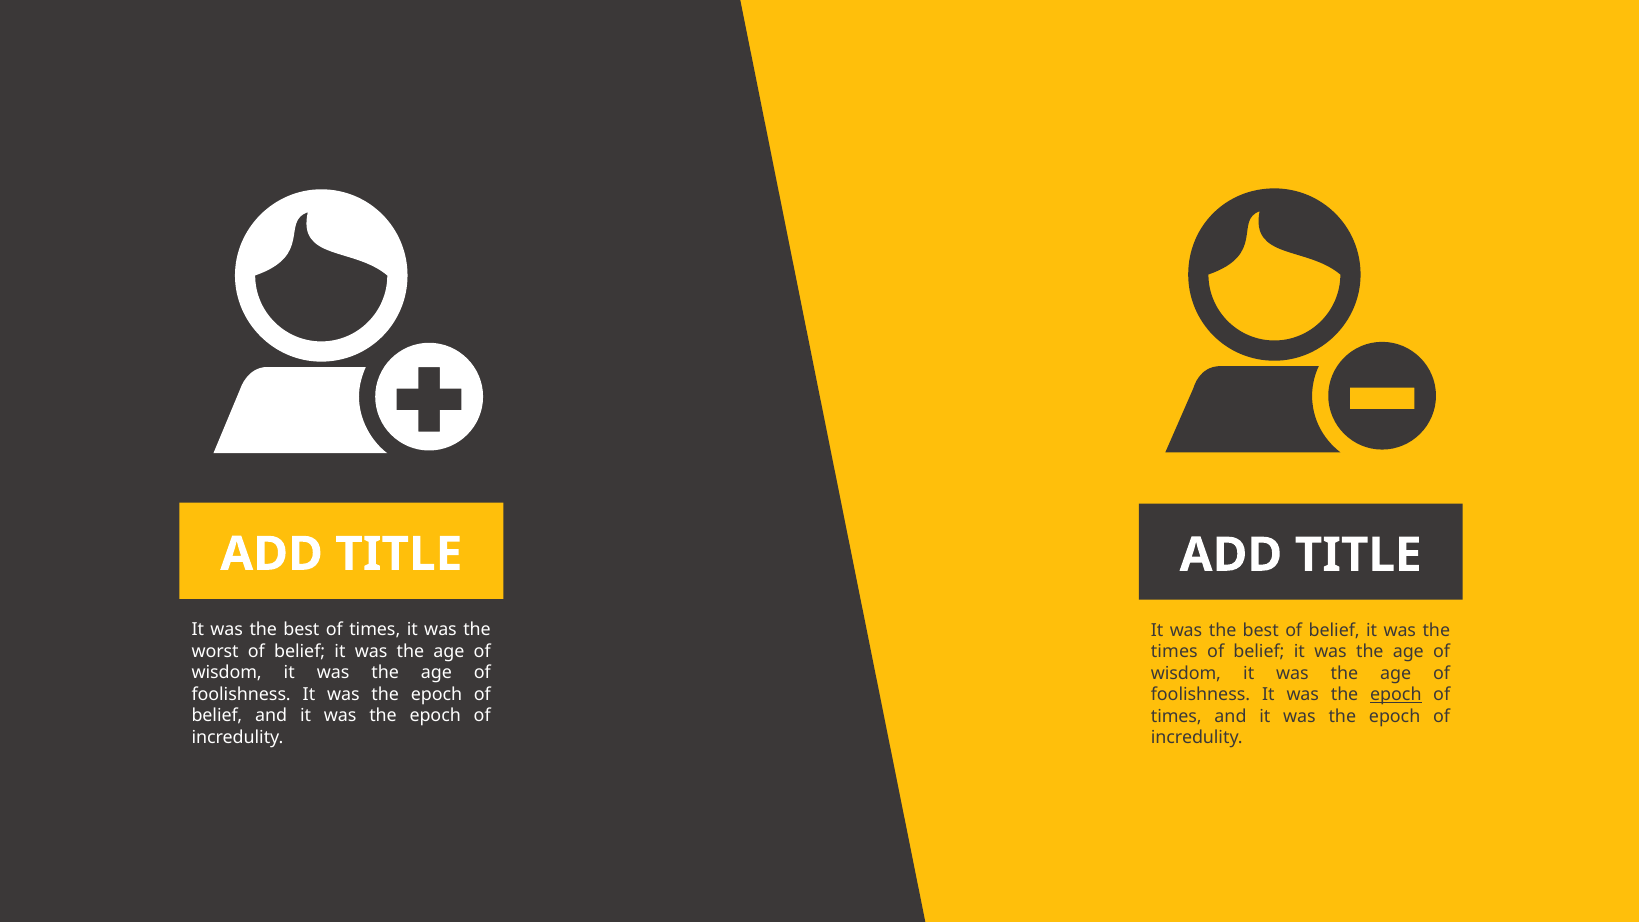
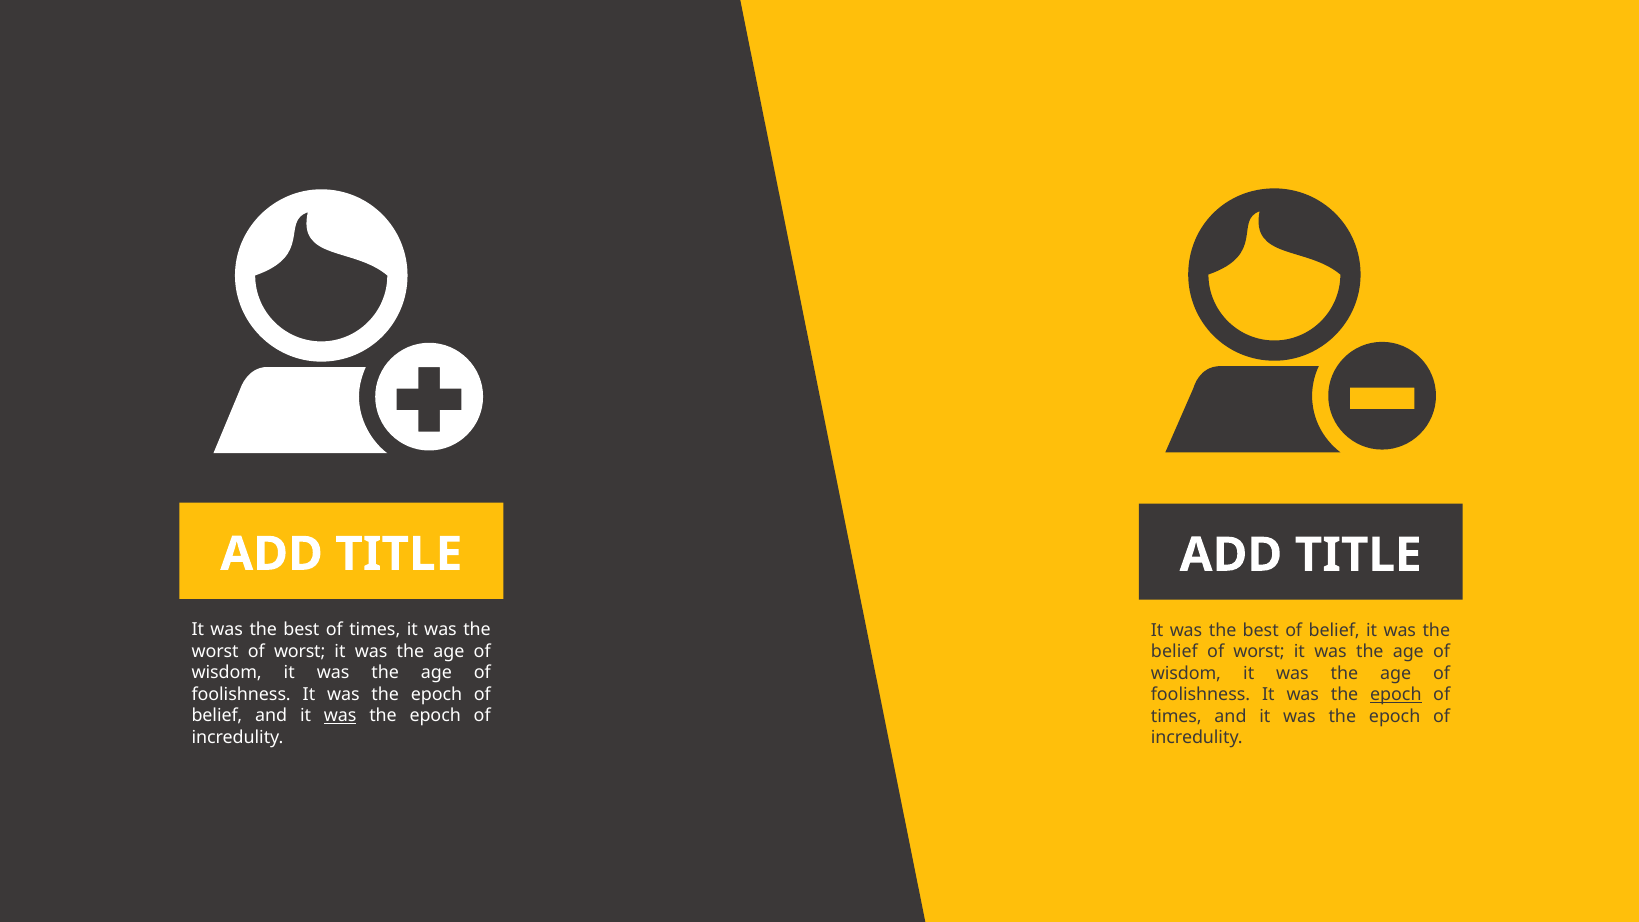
worst of belief: belief -> worst (300, 651)
times: times -> belief (1174, 652)
belief: belief -> worst (1259, 652)
was underline: none -> present (340, 716)
